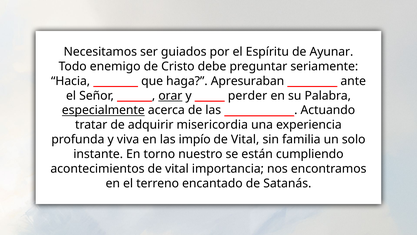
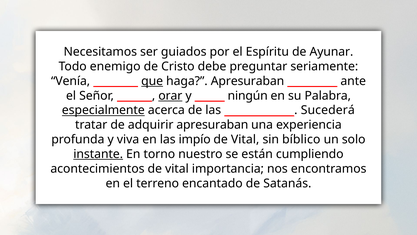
Hacia: Hacia -> Venía (71, 81)
que underline: none -> present (152, 81)
perder: perder -> ningún (248, 95)
Actuando: Actuando -> Sucederá (328, 110)
adquirir misericordia: misericordia -> apresuraban (212, 125)
familia: familia -> bíblico (301, 139)
instante underline: none -> present (98, 154)
